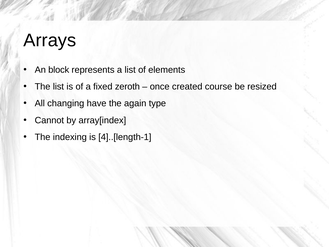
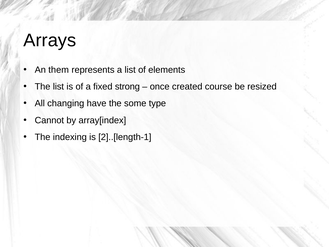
block: block -> them (59, 70)
zeroth: zeroth -> strong (127, 87)
again: again -> some (135, 103)
4]..[length-1: 4]..[length-1 -> 2]..[length-1 (125, 137)
